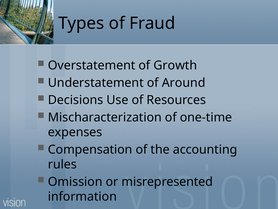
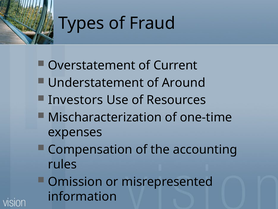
Growth: Growth -> Current (175, 65)
Decisions: Decisions -> Investors (76, 100)
